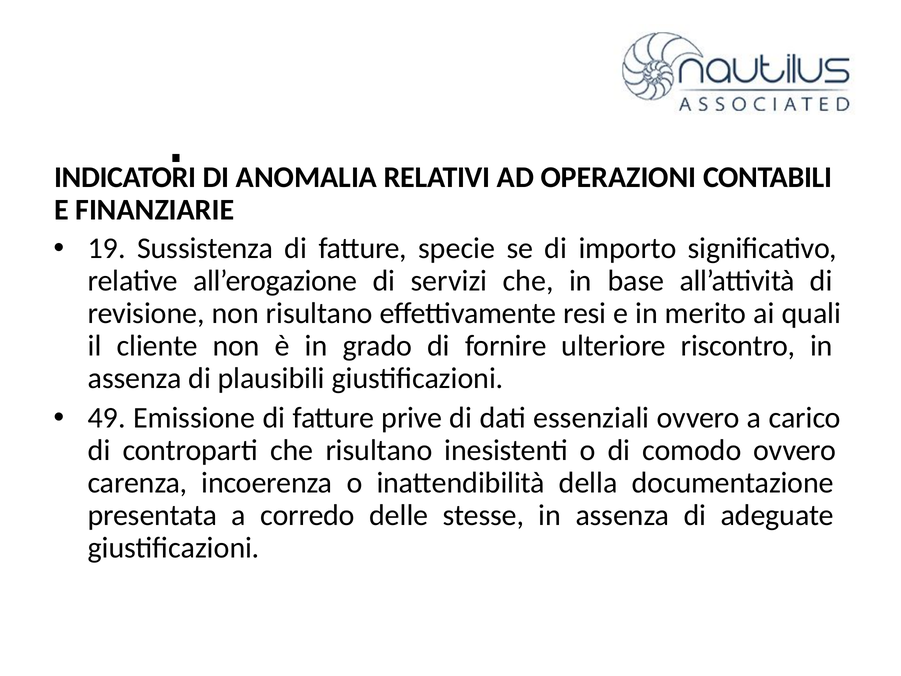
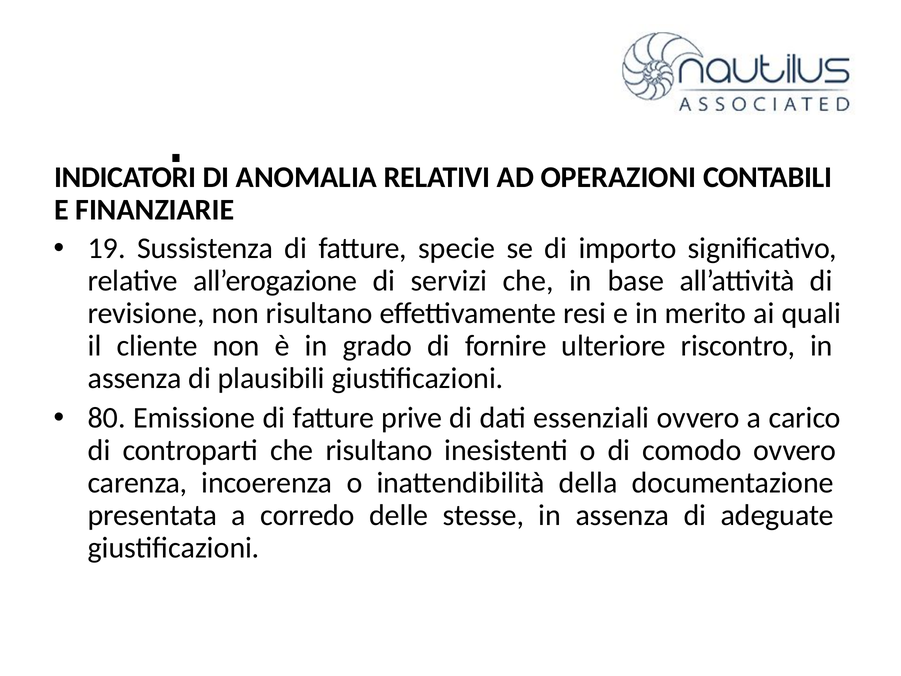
49: 49 -> 80 (107, 418)
